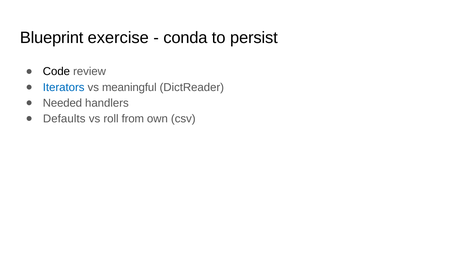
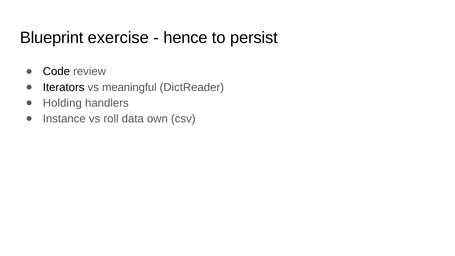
conda: conda -> hence (185, 38)
Iterators colour: blue -> black (64, 87)
Needed: Needed -> Holding (62, 103)
Defaults: Defaults -> Instance (64, 119)
from: from -> data (133, 119)
